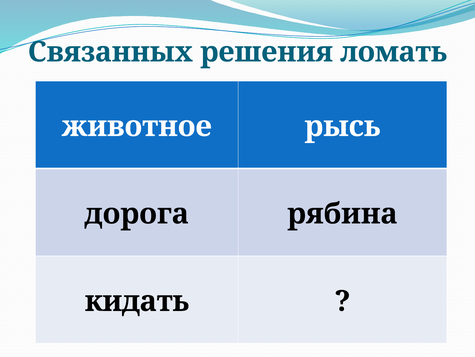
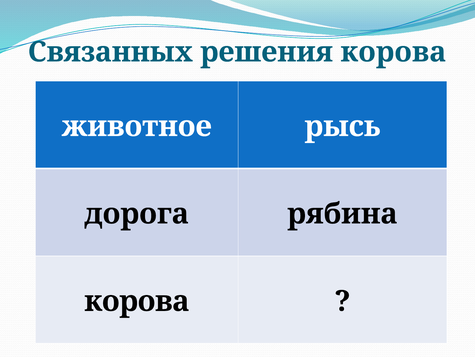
решения ломать: ломать -> корова (393, 52)
кидать: кидать -> корова (137, 301)
